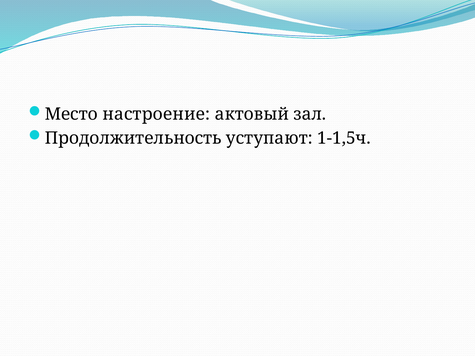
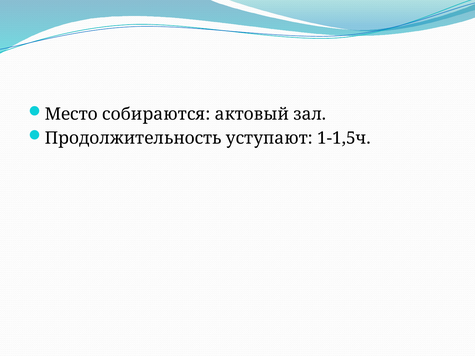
настроение: настроение -> собираются (156, 114)
